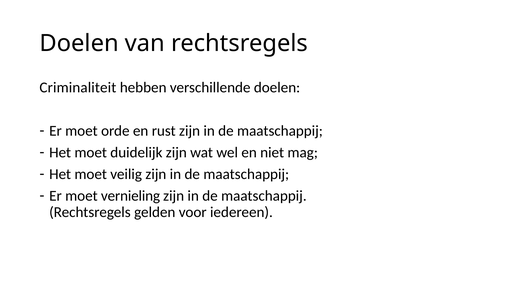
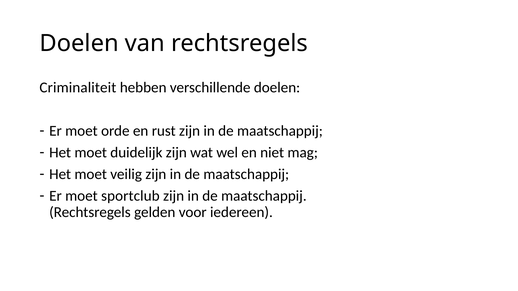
vernieling: vernieling -> sportclub (130, 196)
